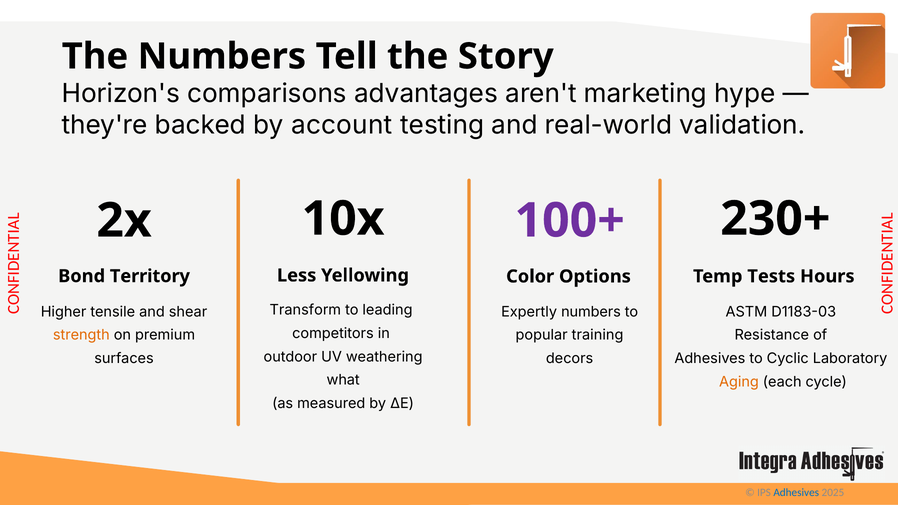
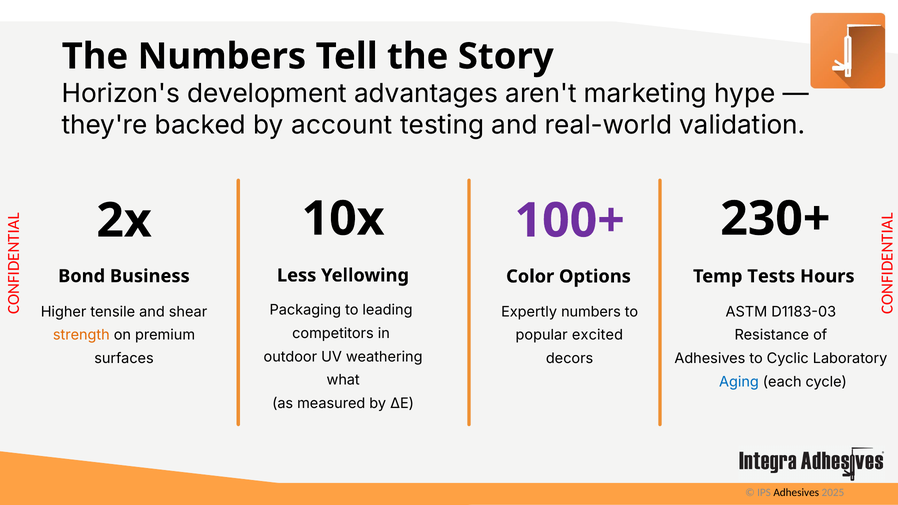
comparisons: comparisons -> development (267, 94)
Territory: Territory -> Business (150, 276)
Transform: Transform -> Packaging (305, 310)
training: training -> excited (598, 335)
Aging colour: orange -> blue (739, 382)
Adhesives colour: blue -> black (796, 492)
